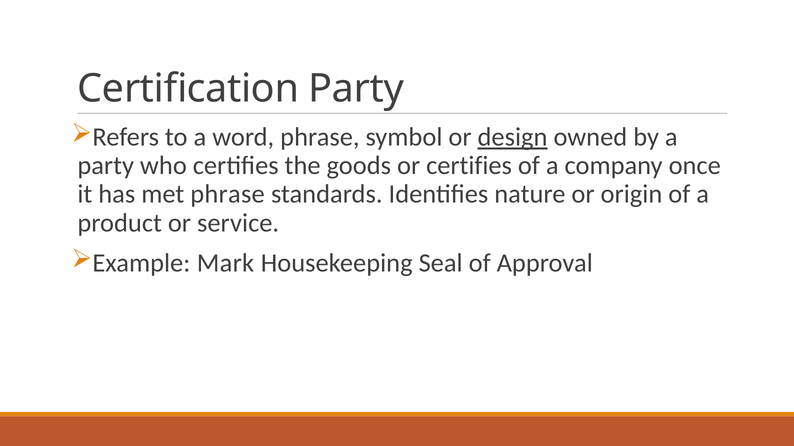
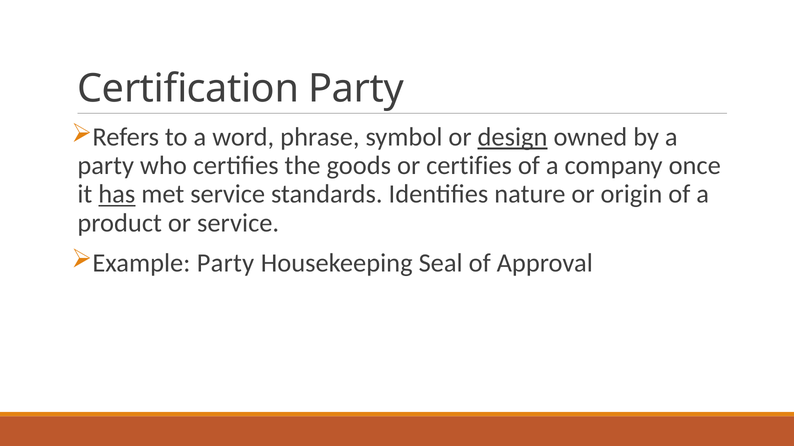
has underline: none -> present (117, 195)
met phrase: phrase -> service (228, 195)
Example Mark: Mark -> Party (225, 263)
